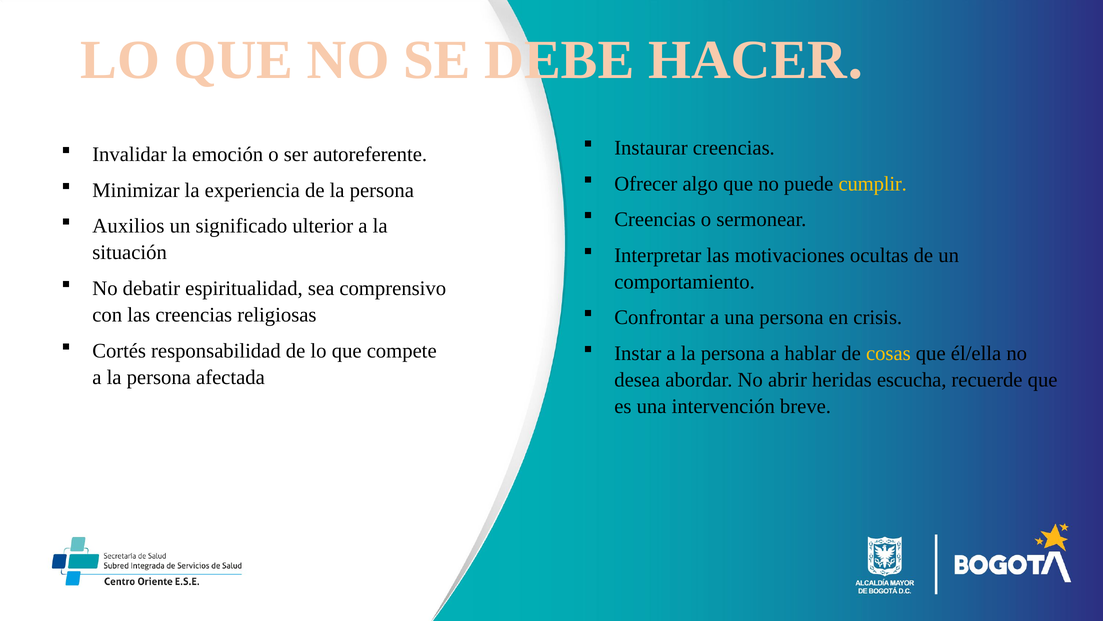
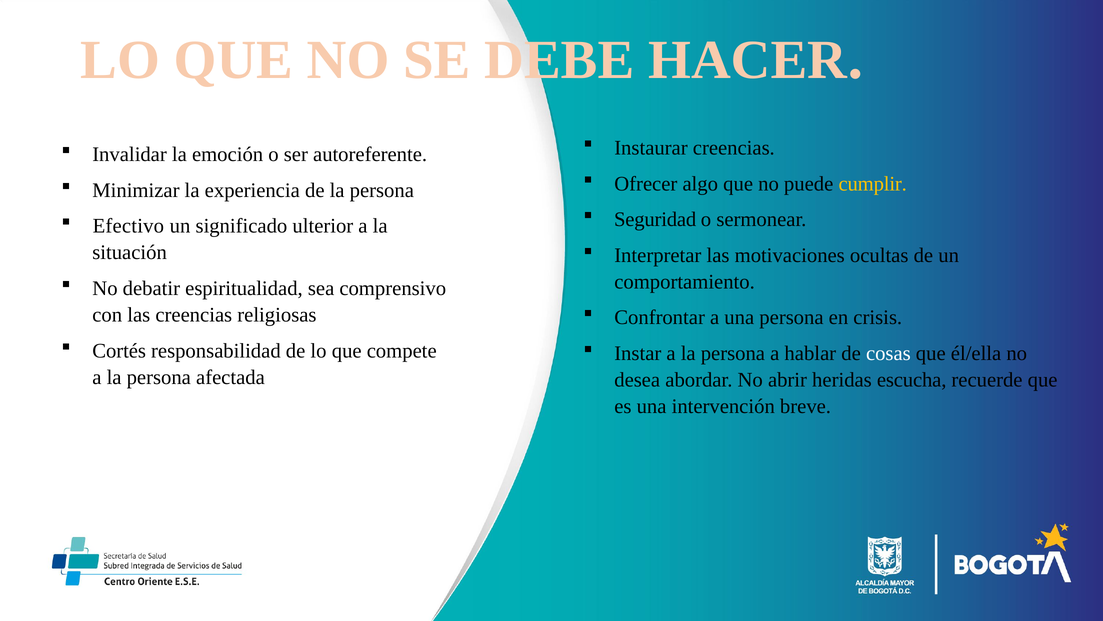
Creencias: Creencias -> Seguridad (655, 219)
Auxilios: Auxilios -> Efectivo (128, 226)
cosas colour: yellow -> white (888, 353)
